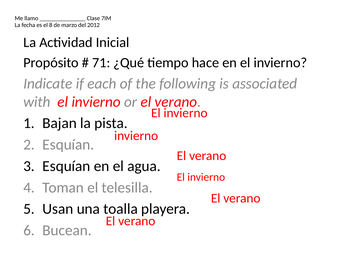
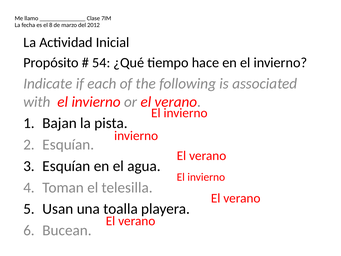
71: 71 -> 54 (101, 63)
